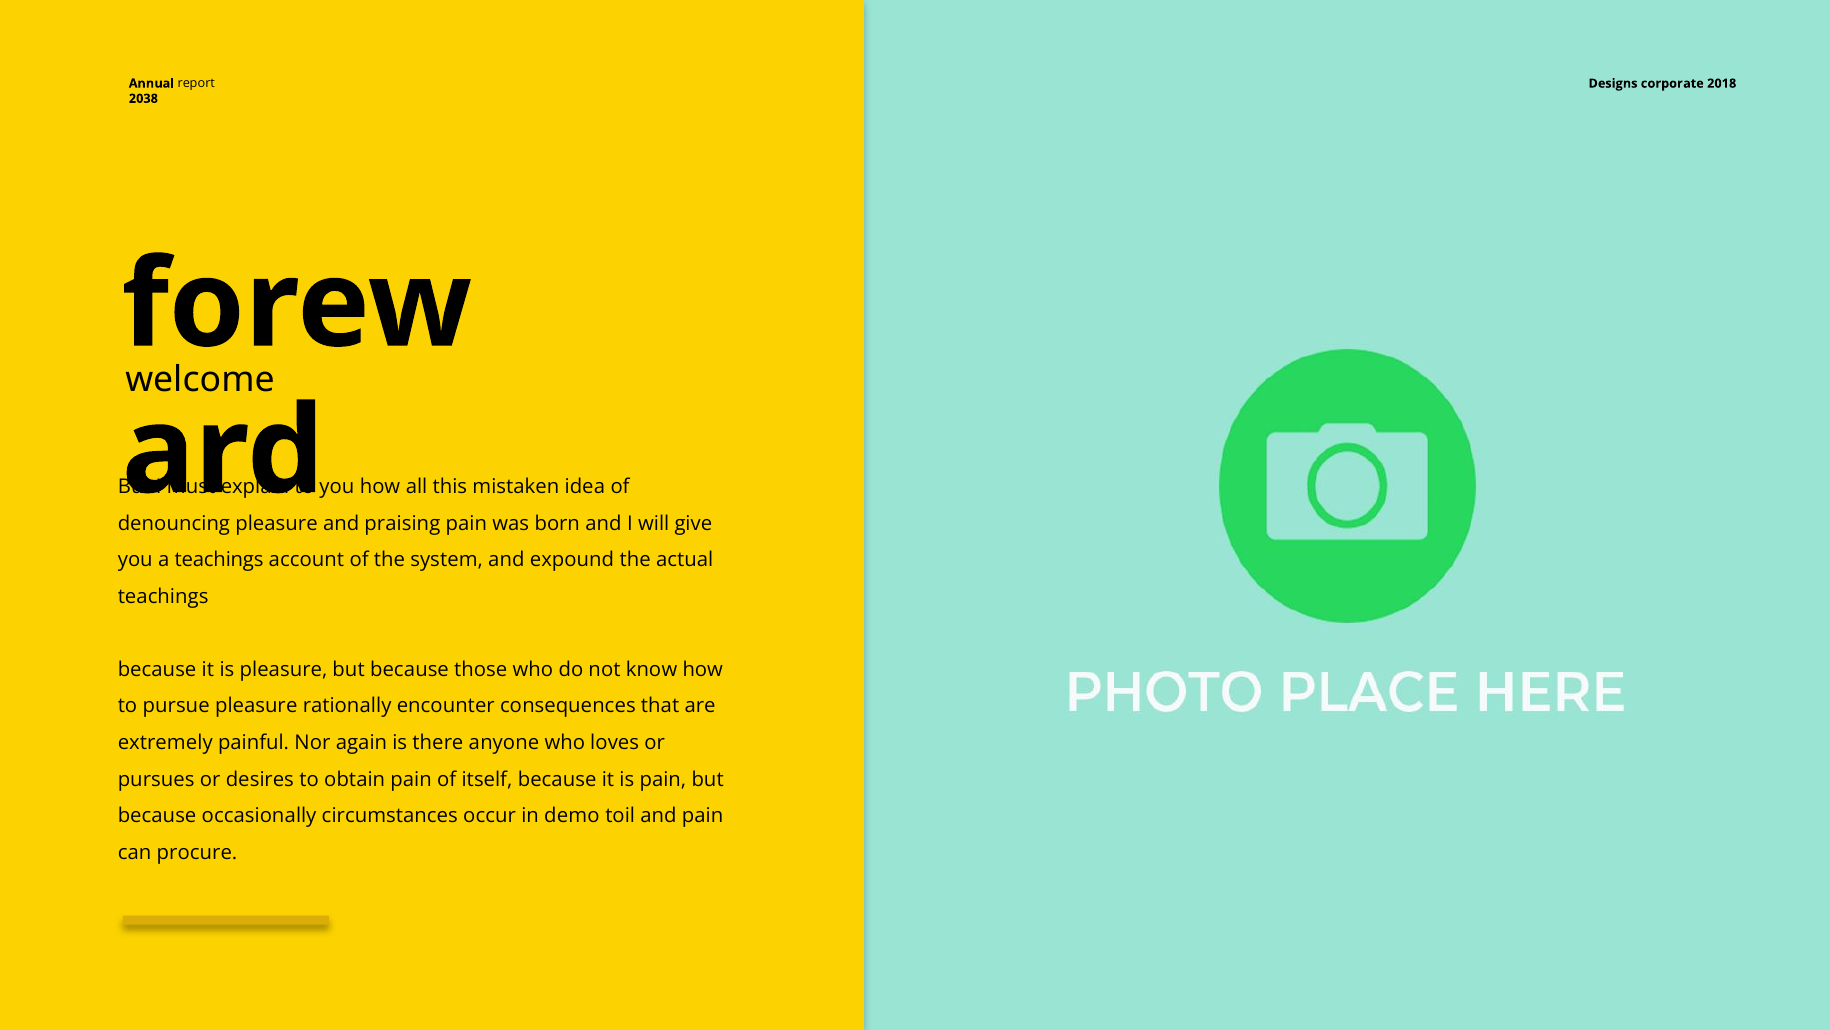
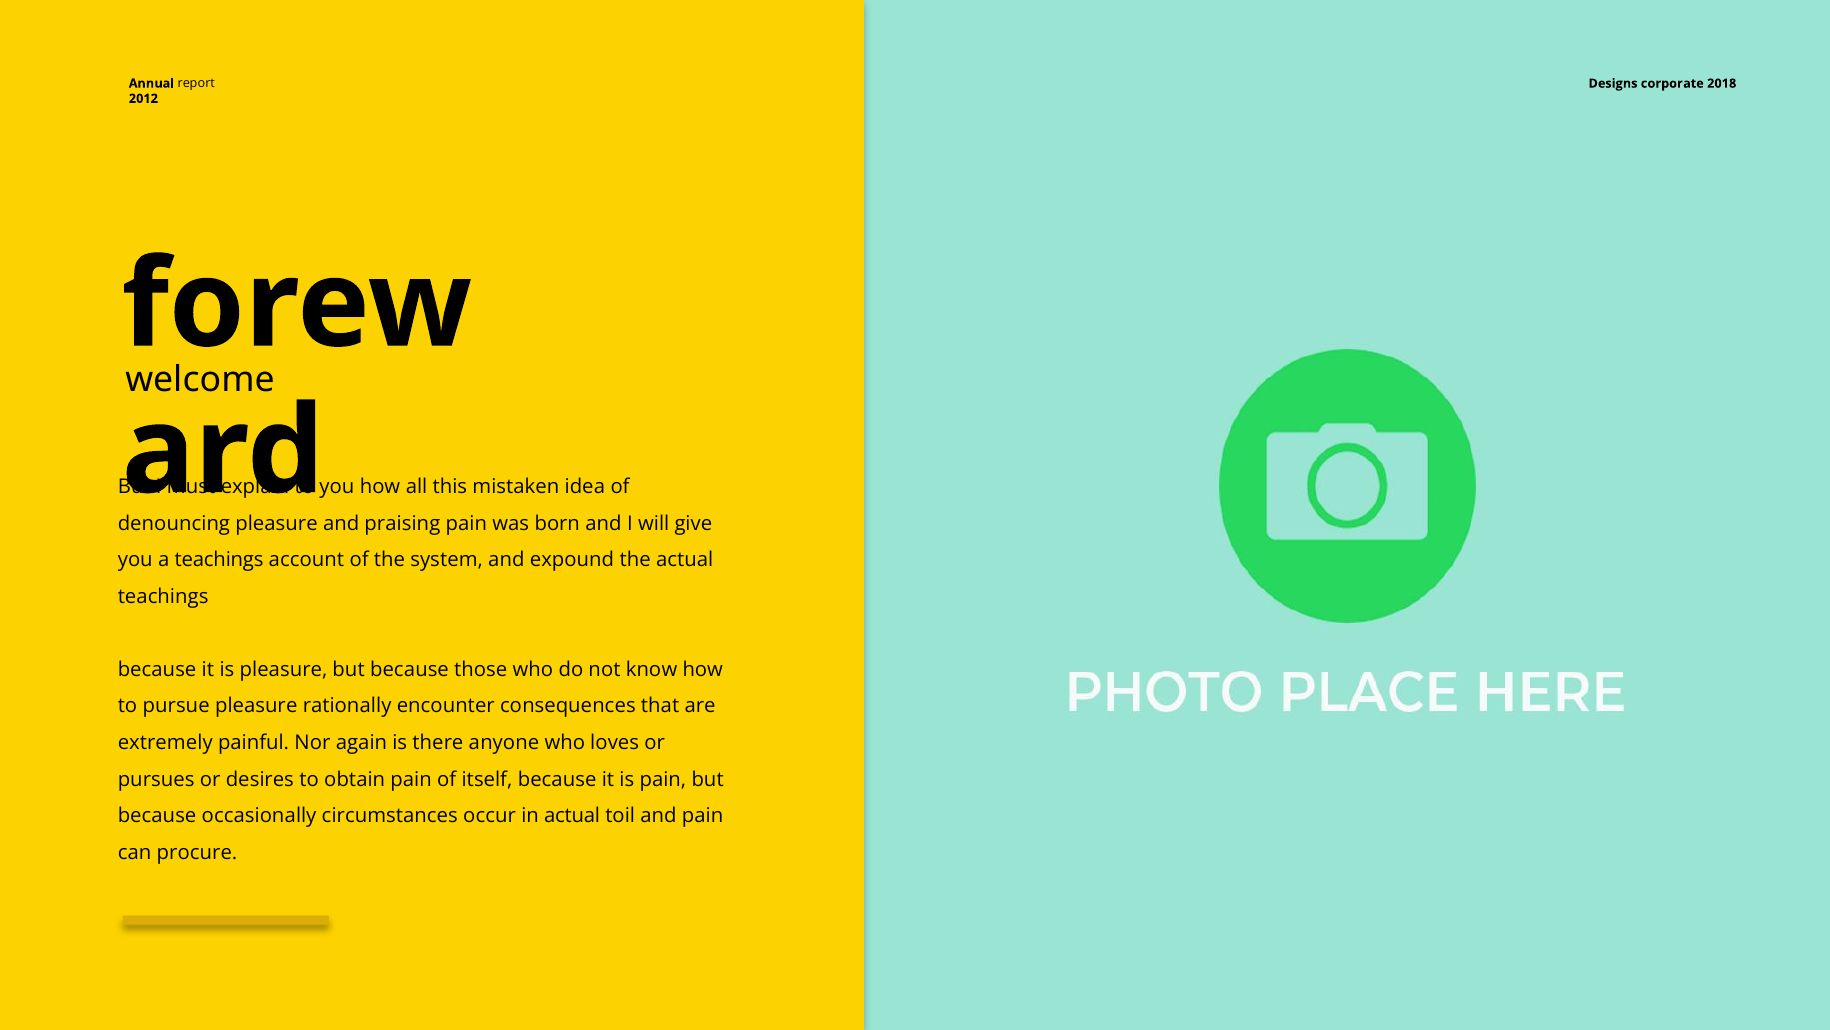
2038: 2038 -> 2012 (143, 99)
in demo: demo -> actual (572, 815)
